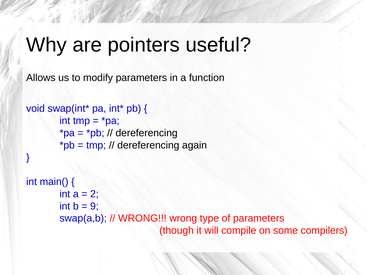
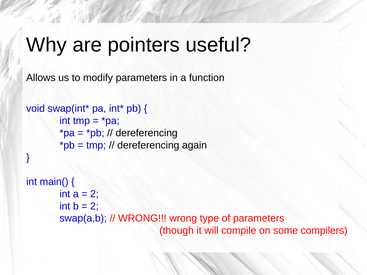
9: 9 -> 2 (94, 206)
